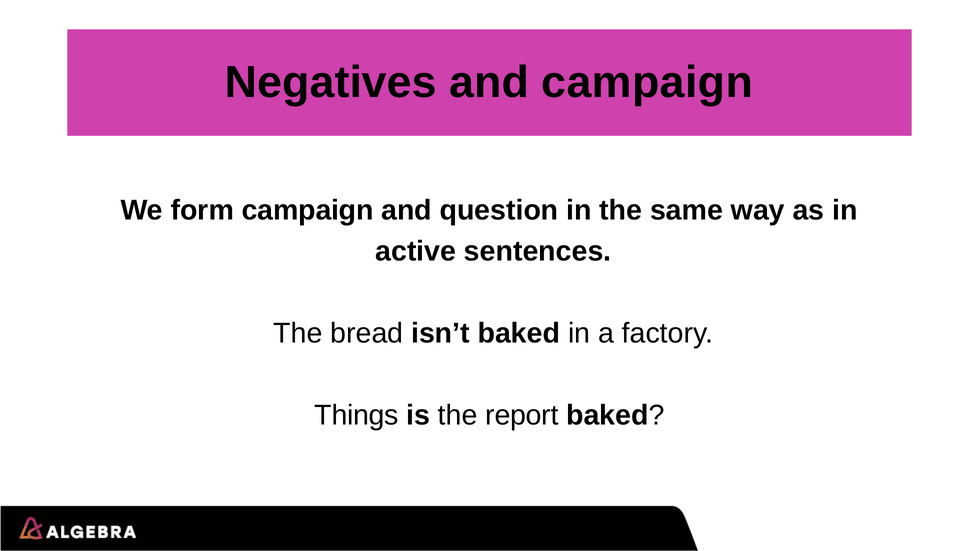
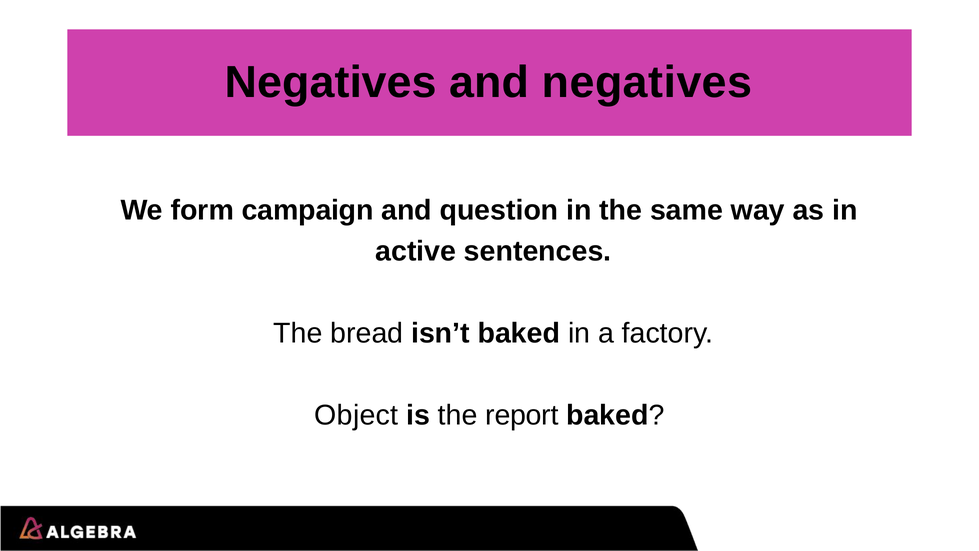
and campaign: campaign -> negatives (647, 82)
Things: Things -> Object (356, 415)
